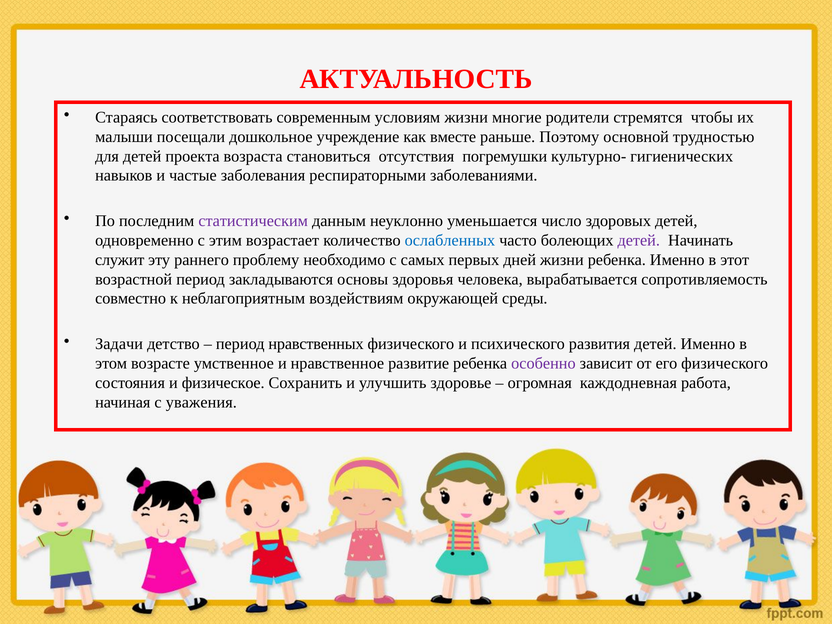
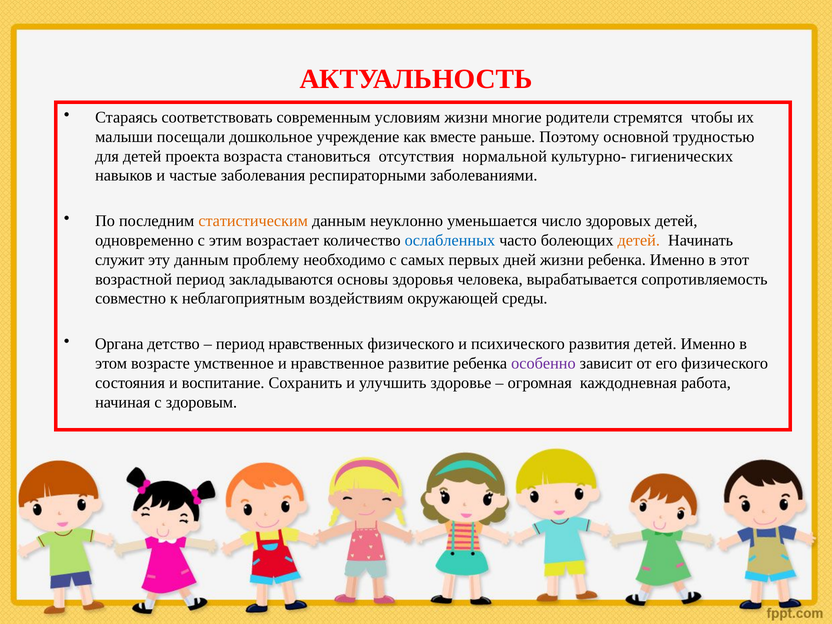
погремушки: погремушки -> нормальной (505, 156)
статистическим colour: purple -> orange (253, 221)
детей colour: purple -> orange (639, 240)
эту раннего: раннего -> данным (201, 260)
Задачи: Задачи -> Органа (119, 344)
физическое: физическое -> воспитание (223, 383)
уважения: уважения -> здоровым (201, 402)
